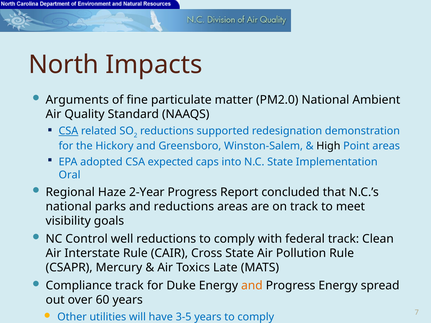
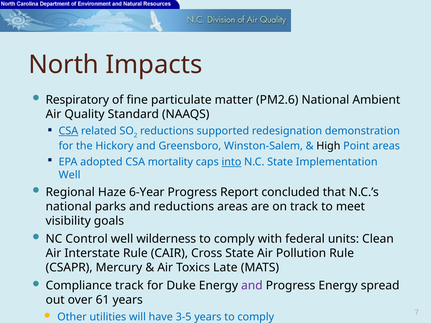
Arguments: Arguments -> Respiratory (77, 100)
PM2.0: PM2.0 -> PM2.6 (277, 100)
expected: expected -> mortality (170, 162)
into underline: none -> present (231, 162)
Oral: Oral -> Well (70, 175)
2-Year: 2-Year -> 6-Year (147, 192)
well reductions: reductions -> wilderness (166, 239)
federal track: track -> units (343, 239)
and colour: orange -> purple (252, 286)
60: 60 -> 61 (103, 300)
